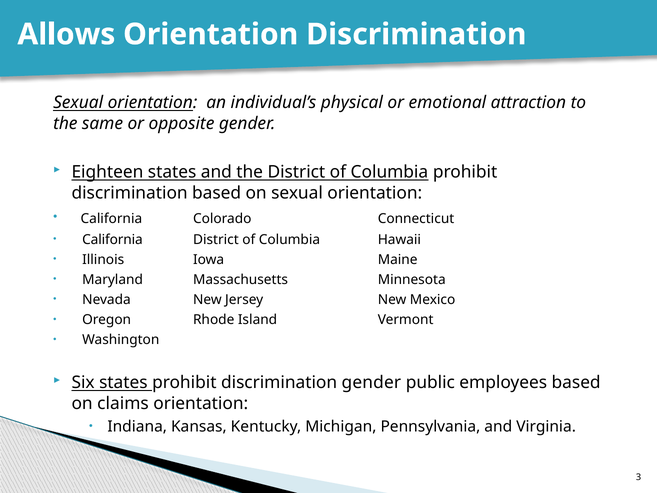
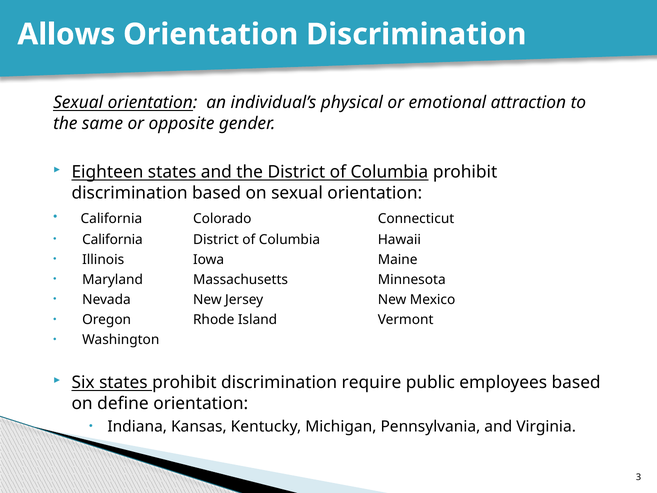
discrimination gender: gender -> require (371, 382)
claims: claims -> define (123, 403)
